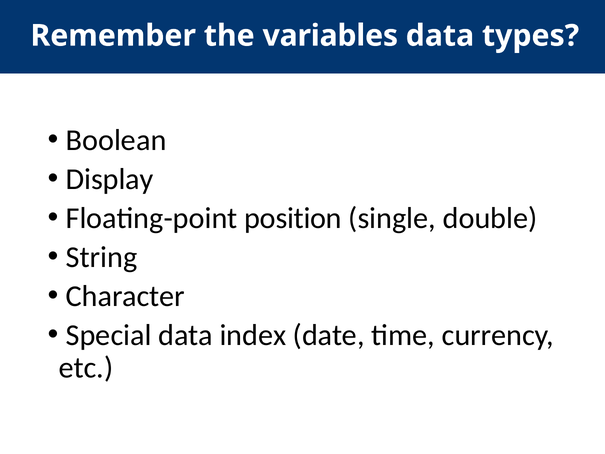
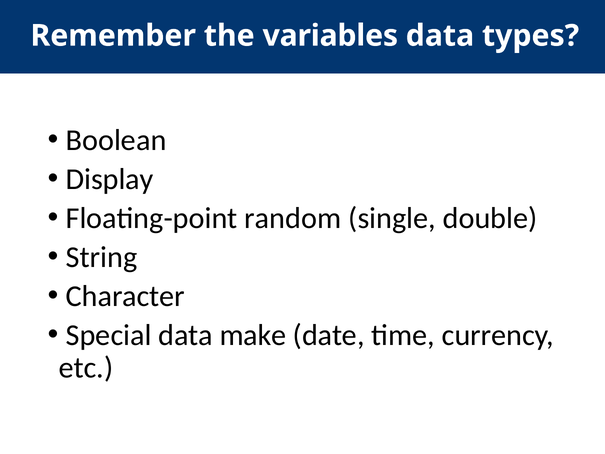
position: position -> random (293, 218)
index: index -> make (253, 335)
